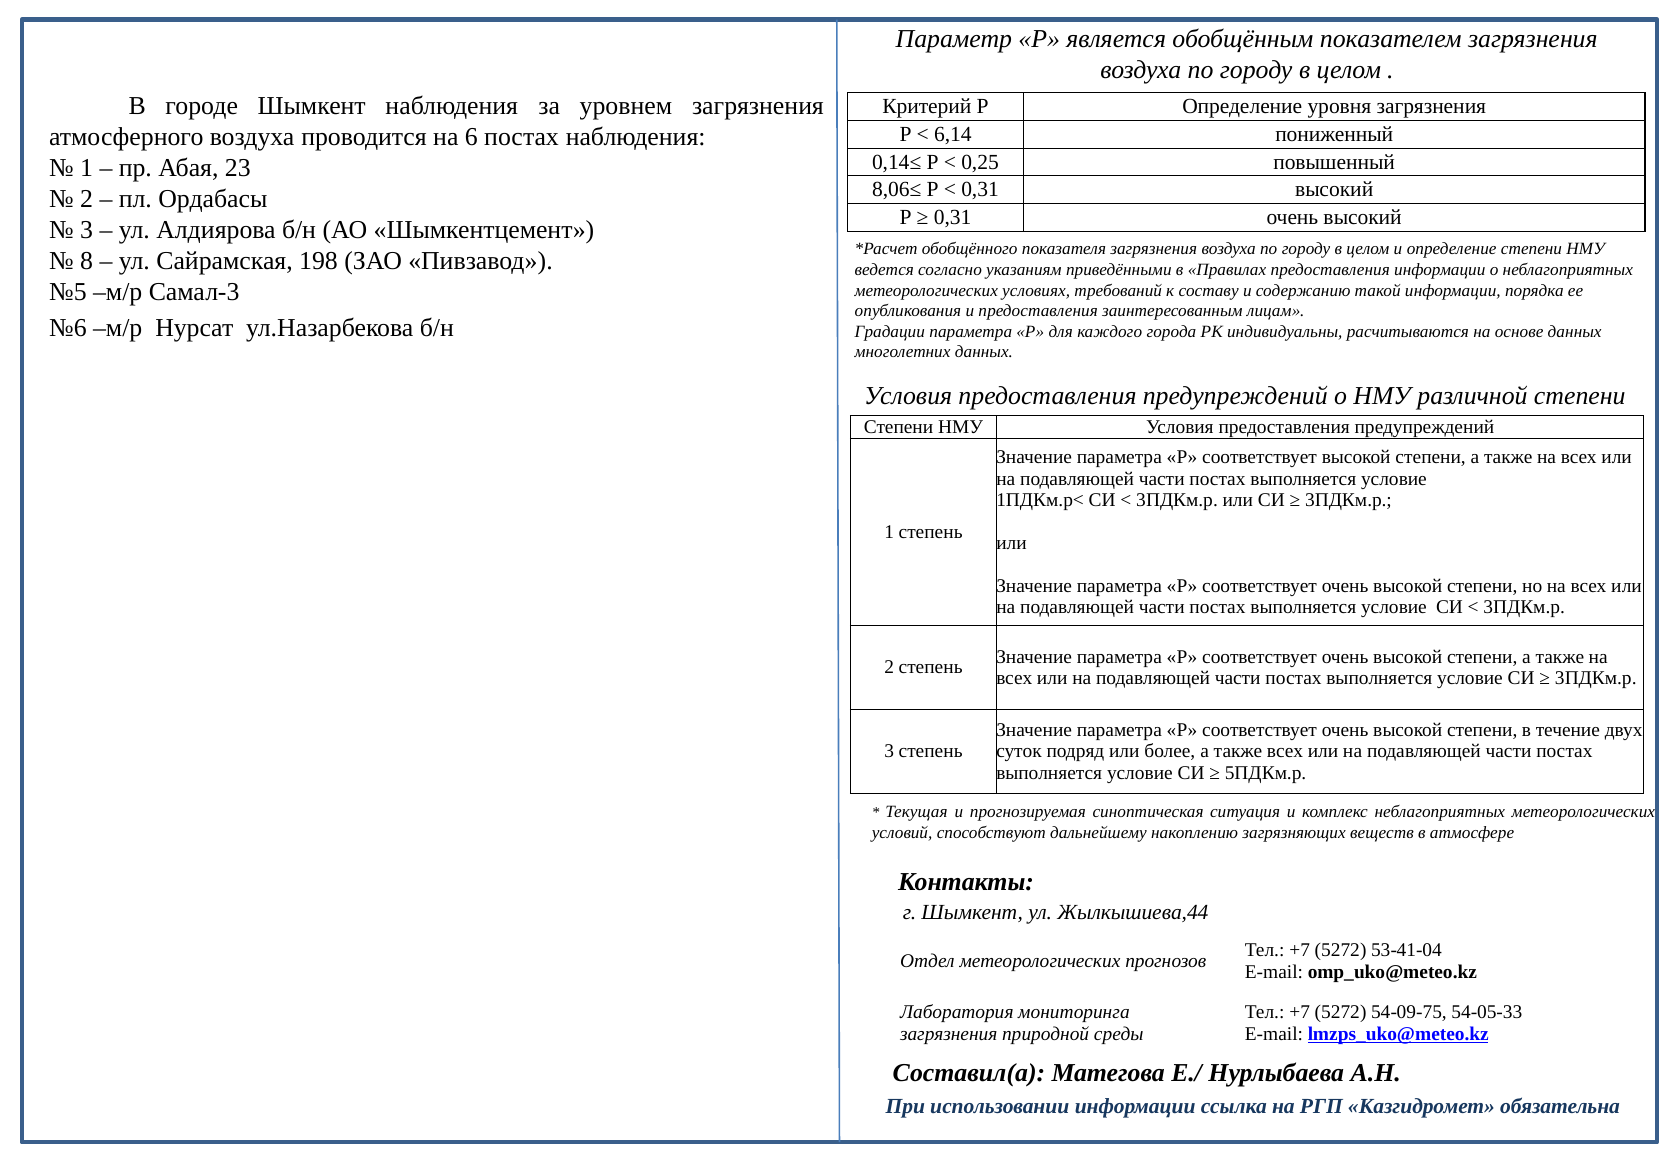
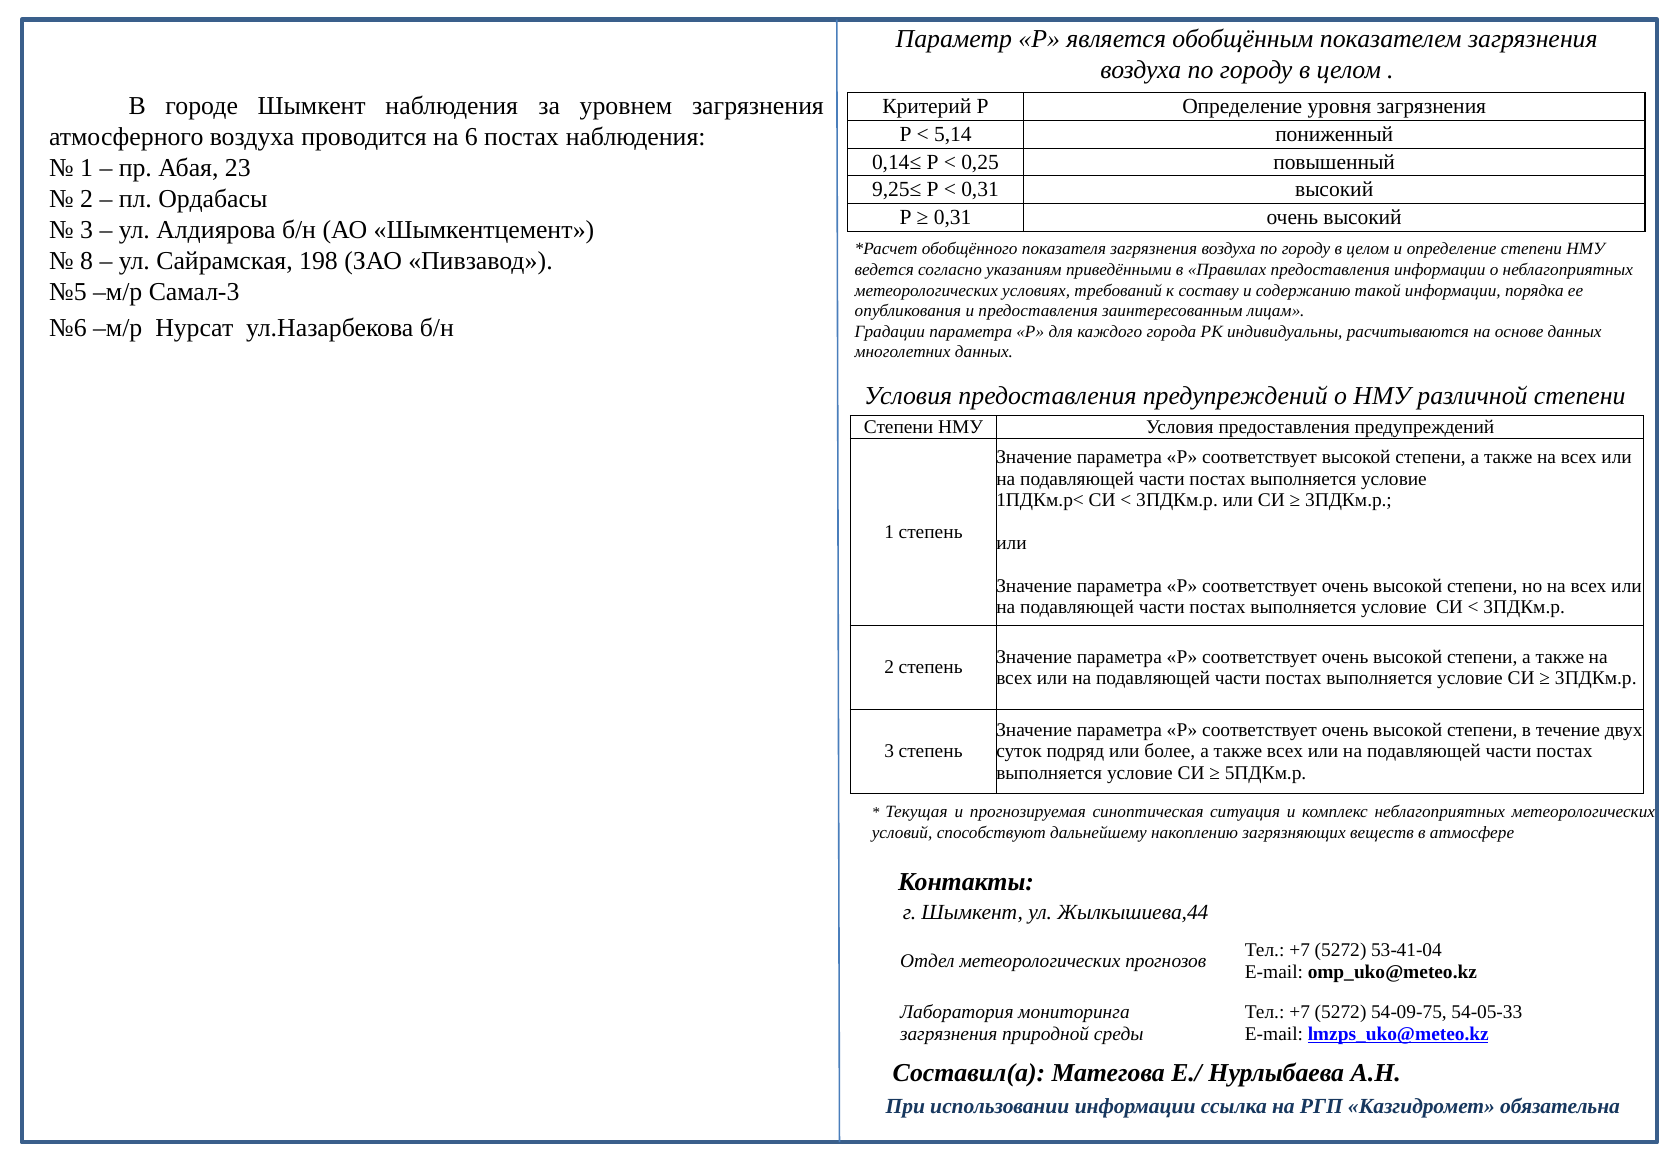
6,14: 6,14 -> 5,14 (953, 134)
8,06≤: 8,06≤ -> 9,25≤ (897, 190)
